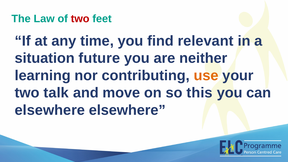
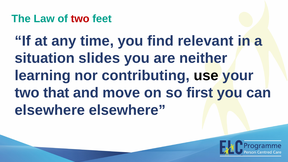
future: future -> slides (99, 58)
use colour: orange -> black (206, 75)
talk: talk -> that (56, 93)
this: this -> first (200, 93)
